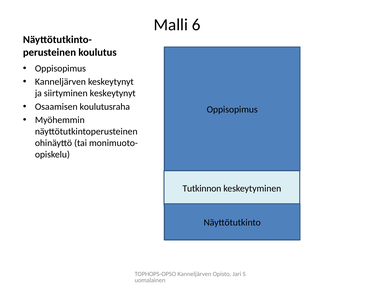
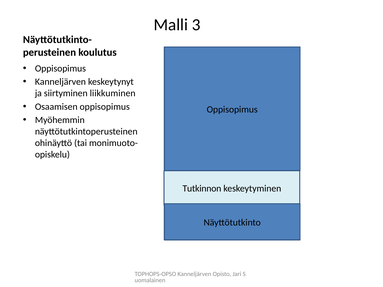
6: 6 -> 3 (196, 25)
siirtyminen keskeytynyt: keskeytynyt -> liikkuminen (113, 93)
Osaamisen koulutusraha: koulutusraha -> oppisopimus (105, 107)
